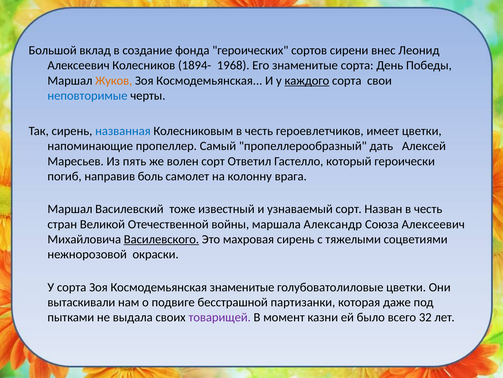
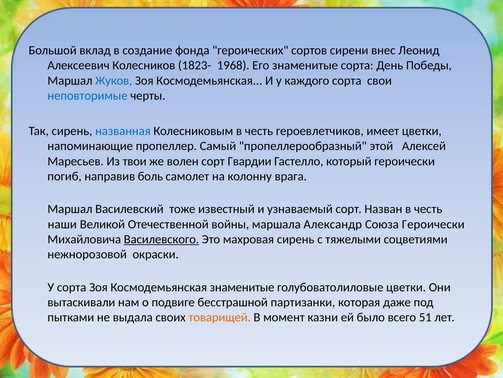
1894-: 1894- -> 1823- (195, 65)
Жуков colour: orange -> blue (114, 80)
каждого underline: present -> none (307, 80)
дать: дать -> этой (381, 146)
пять: пять -> твои (135, 161)
Ответил: Ответил -> Гвардии (250, 161)
стран: стран -> наши (62, 224)
Союза Алексеевич: Алексеевич -> Героически (433, 224)
товарищей colour: purple -> orange (220, 317)
32: 32 -> 51 (425, 317)
